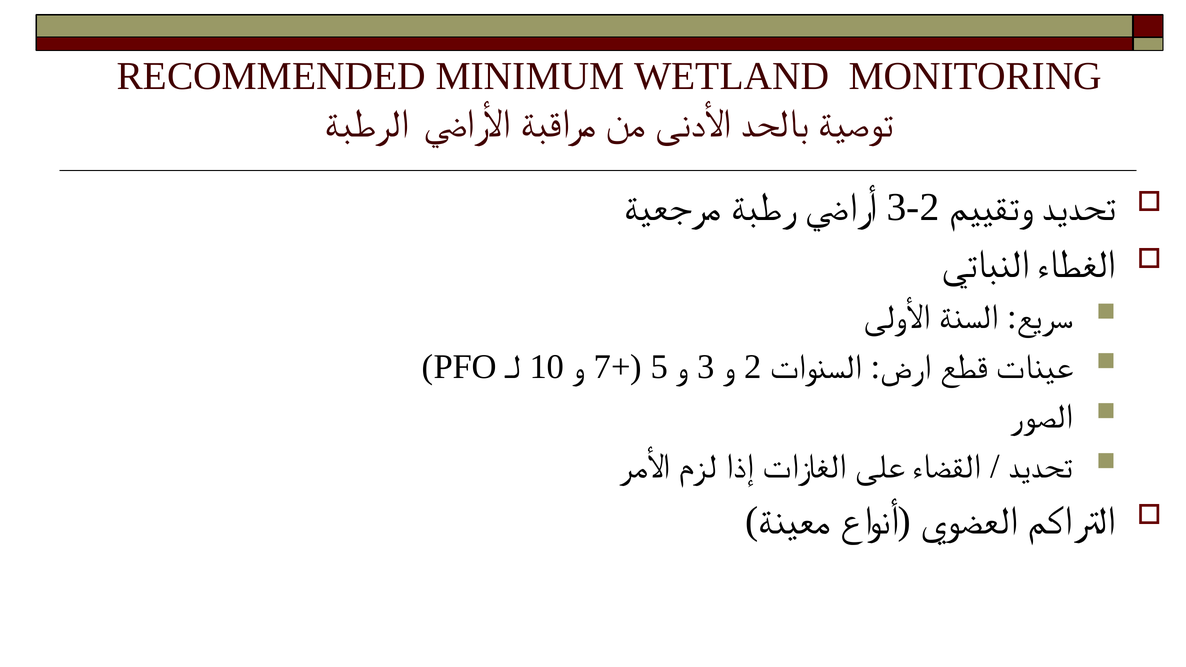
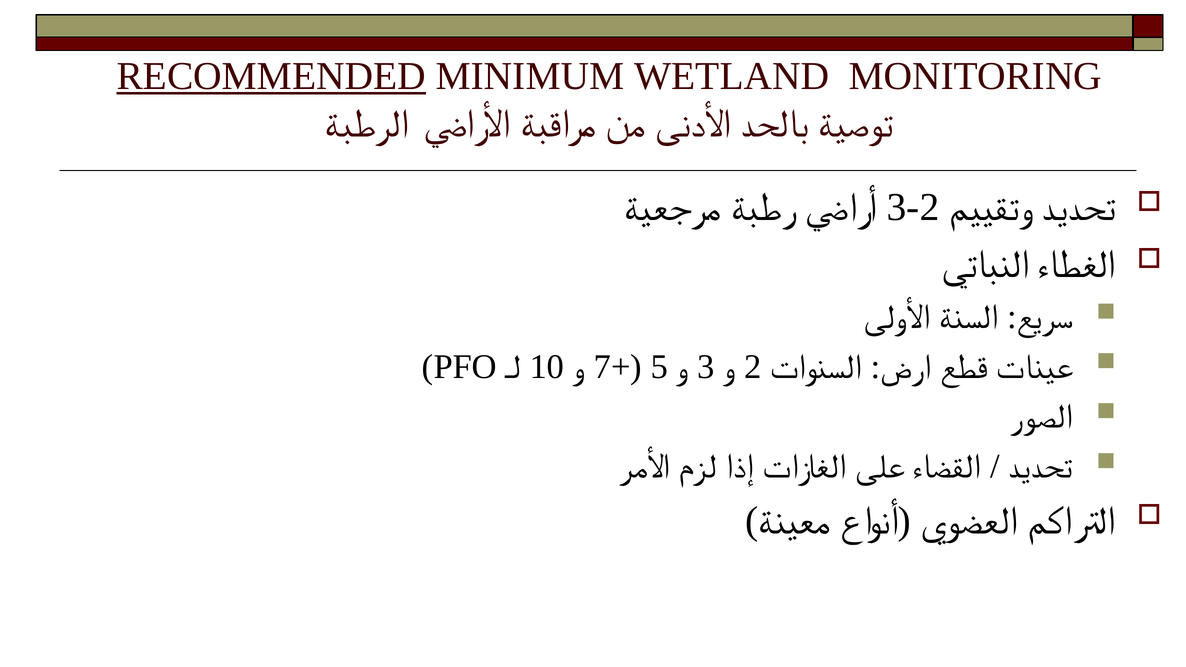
RECOMMENDED underline: none -> present (271, 76)
